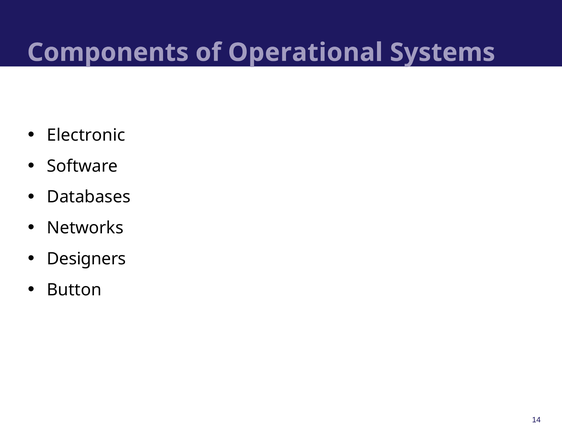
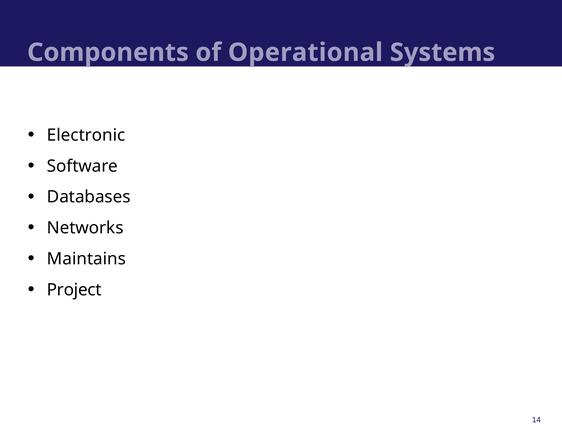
Designers: Designers -> Maintains (86, 259)
Button: Button -> Project (74, 290)
